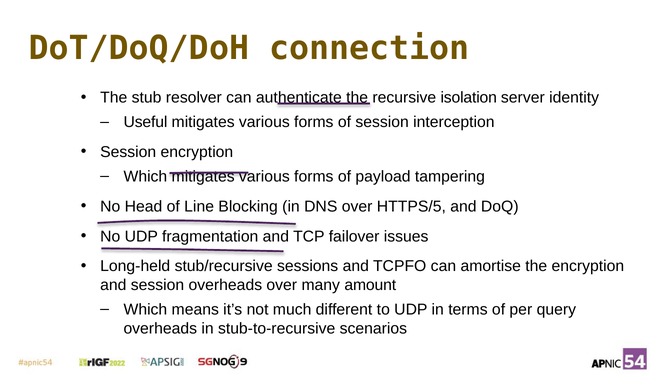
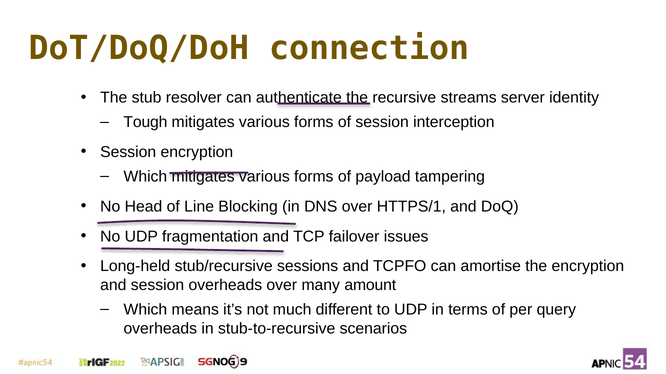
isolation: isolation -> streams (469, 98)
Useful: Useful -> Tough (145, 122)
HTTPS/5: HTTPS/5 -> HTTPS/1 (411, 207)
